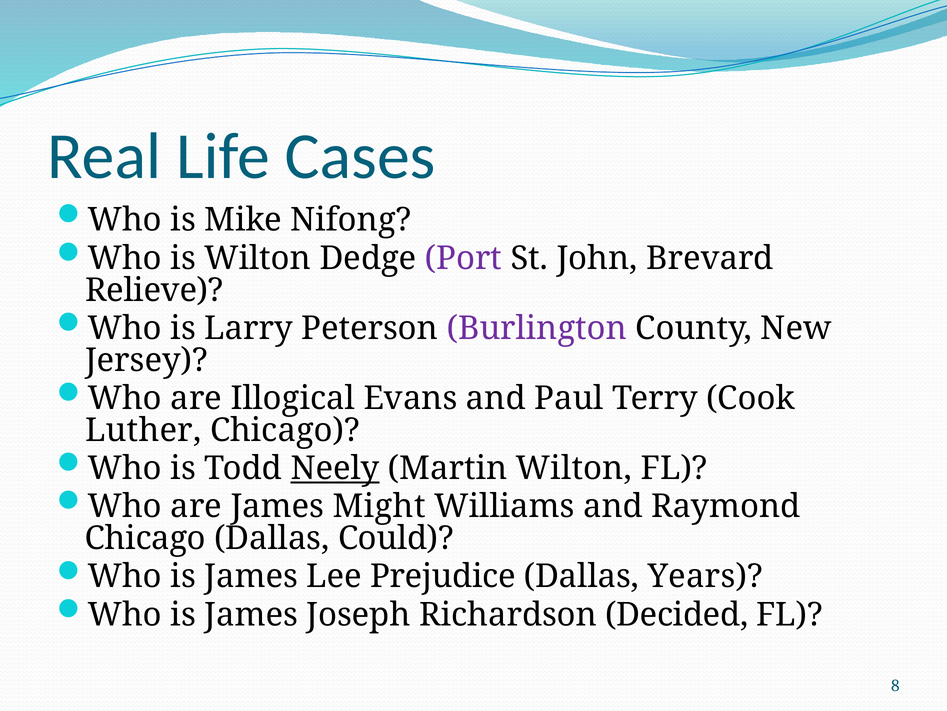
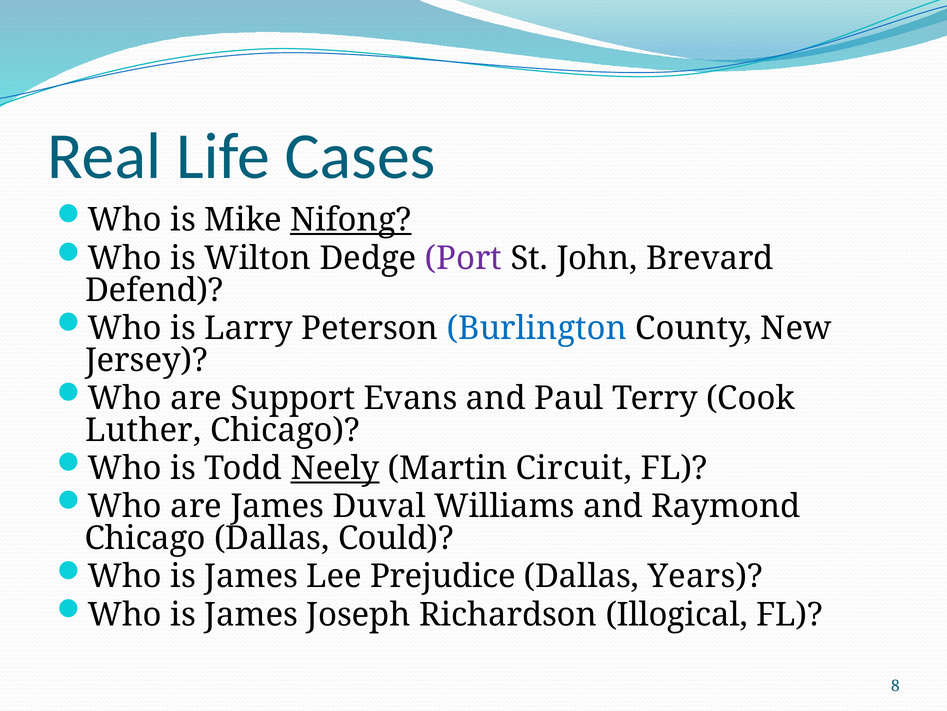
Nifong underline: none -> present (351, 220)
Relieve: Relieve -> Defend (154, 290)
Burlington colour: purple -> blue (537, 328)
Illogical: Illogical -> Support (293, 398)
Martin Wilton: Wilton -> Circuit (574, 468)
Might: Might -> Duval (379, 506)
Decided: Decided -> Illogical (677, 614)
